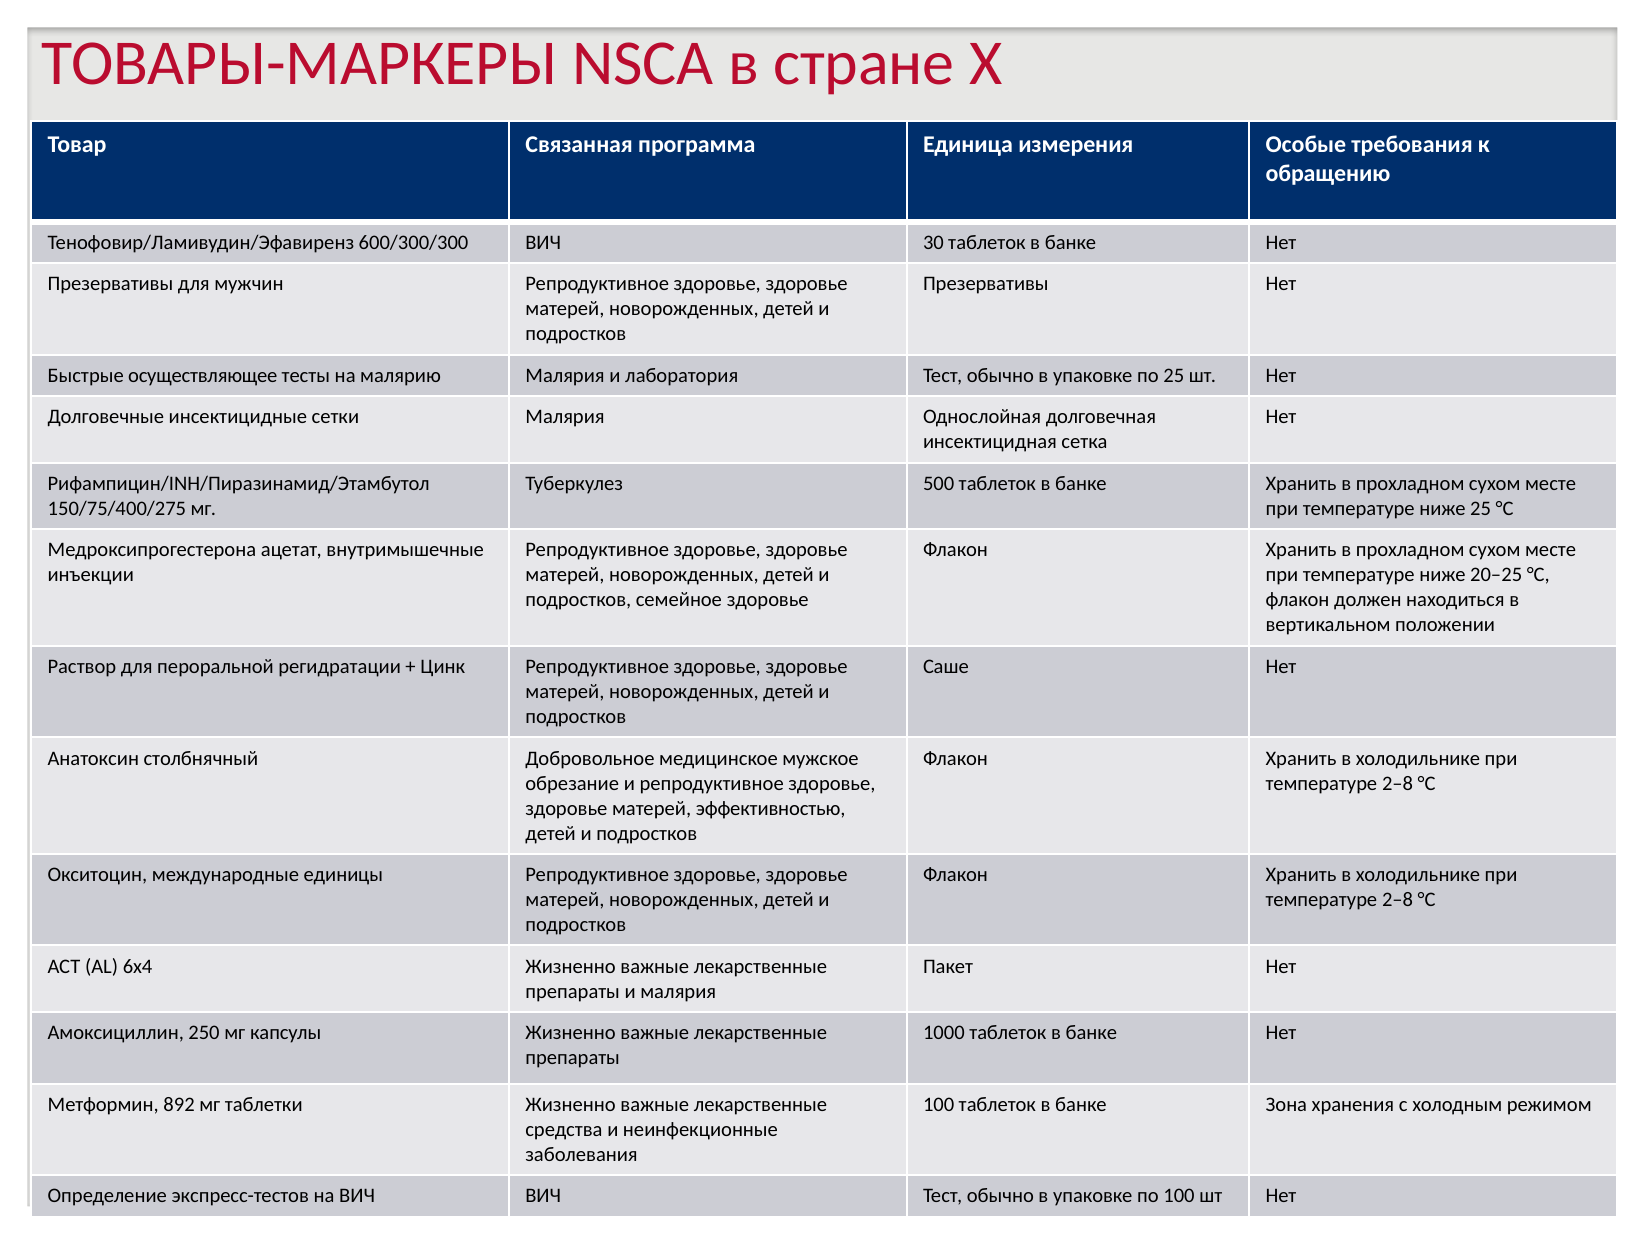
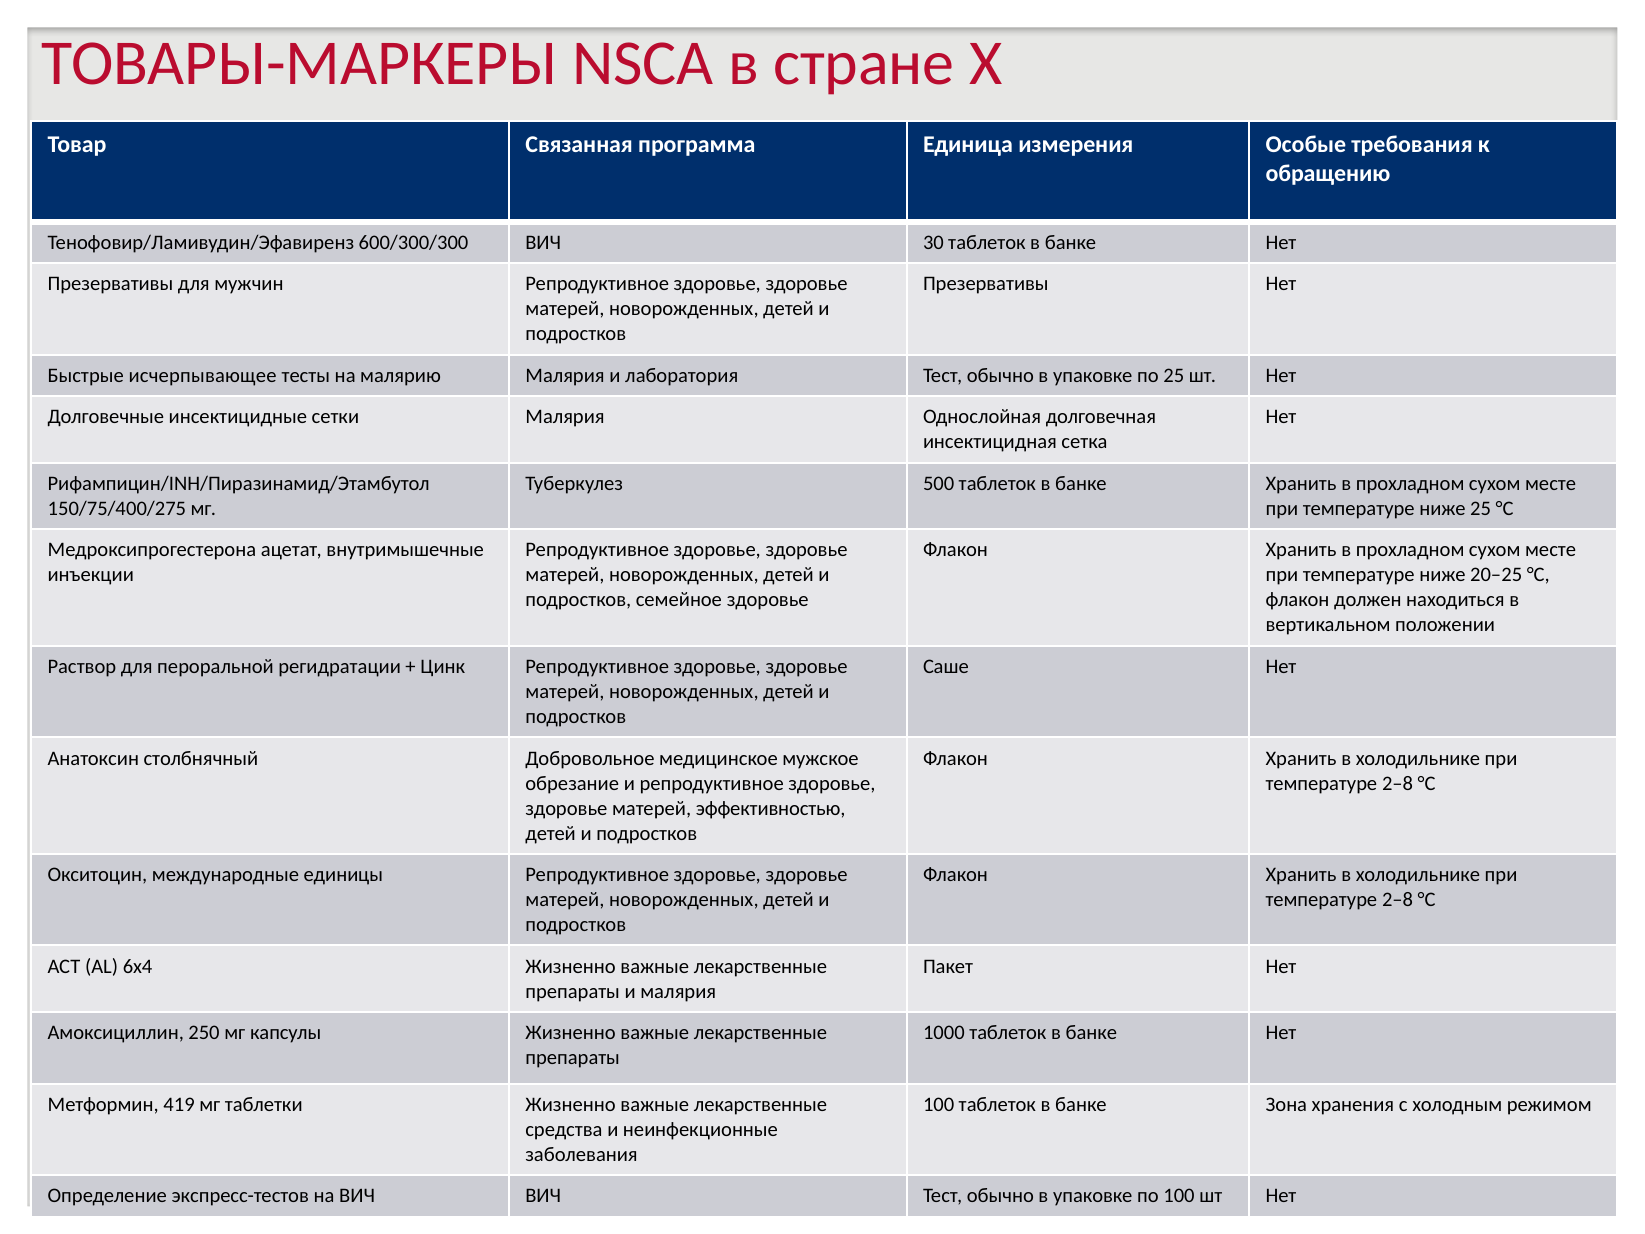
осуществляющее: осуществляющее -> исчерпывающее (203, 376)
892: 892 -> 419 (179, 1104)
